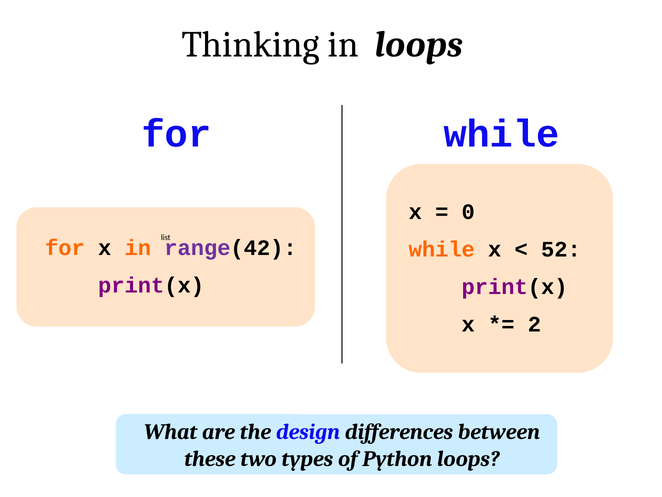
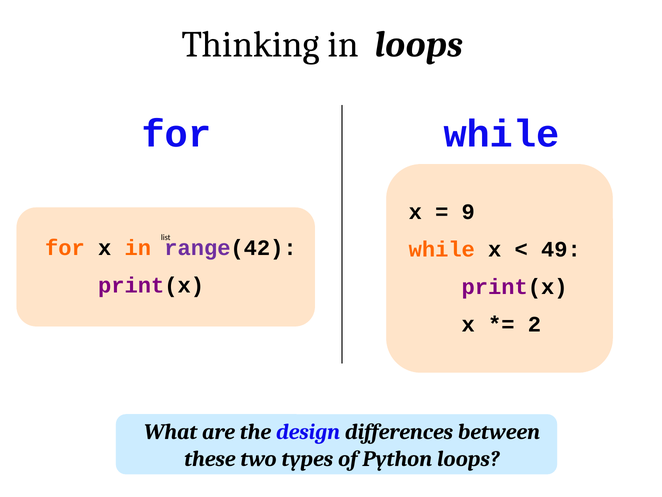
0: 0 -> 9 (468, 212)
52: 52 -> 49 (561, 249)
